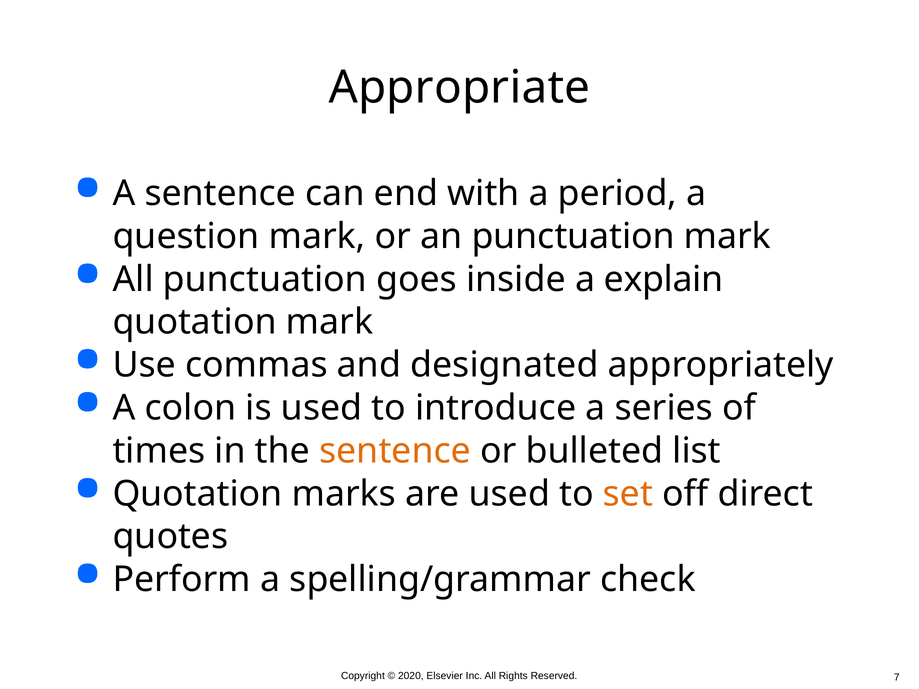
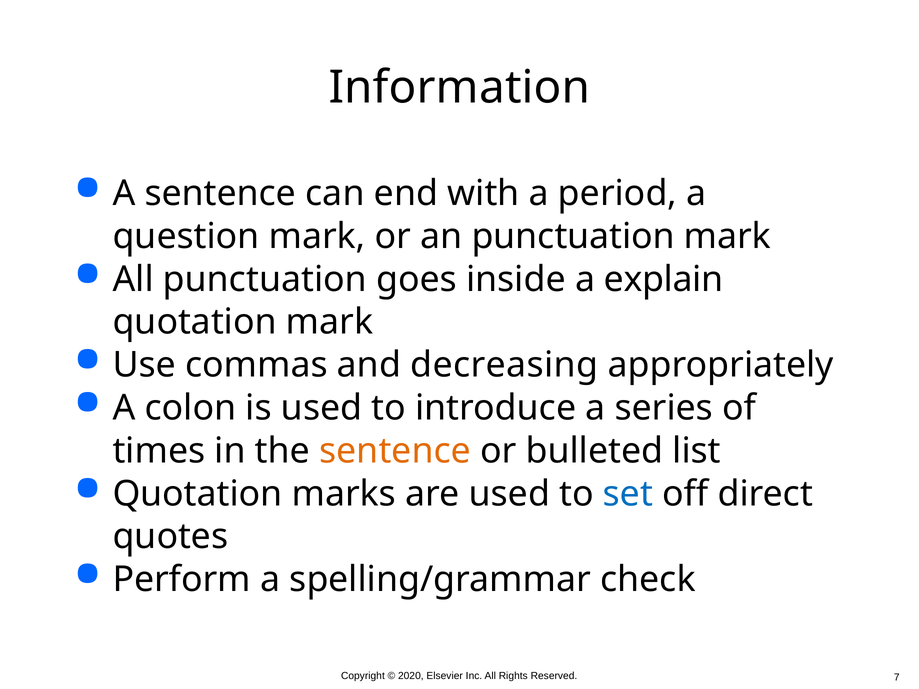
Appropriate: Appropriate -> Information (459, 87)
designated: designated -> decreasing (504, 365)
set colour: orange -> blue (628, 494)
